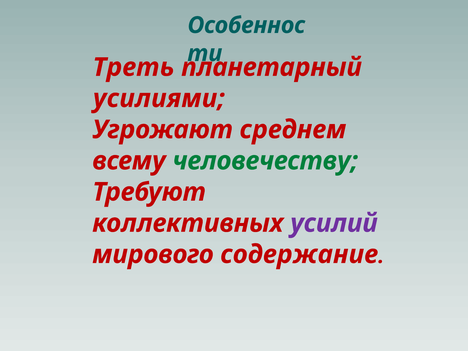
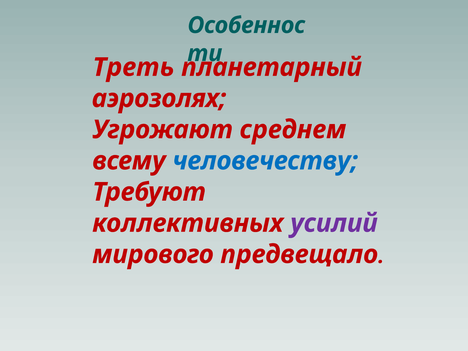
усилиями: усилиями -> аэрозолях (159, 98)
человечеству colour: green -> blue (265, 161)
содержание: содержание -> предвещало (299, 254)
